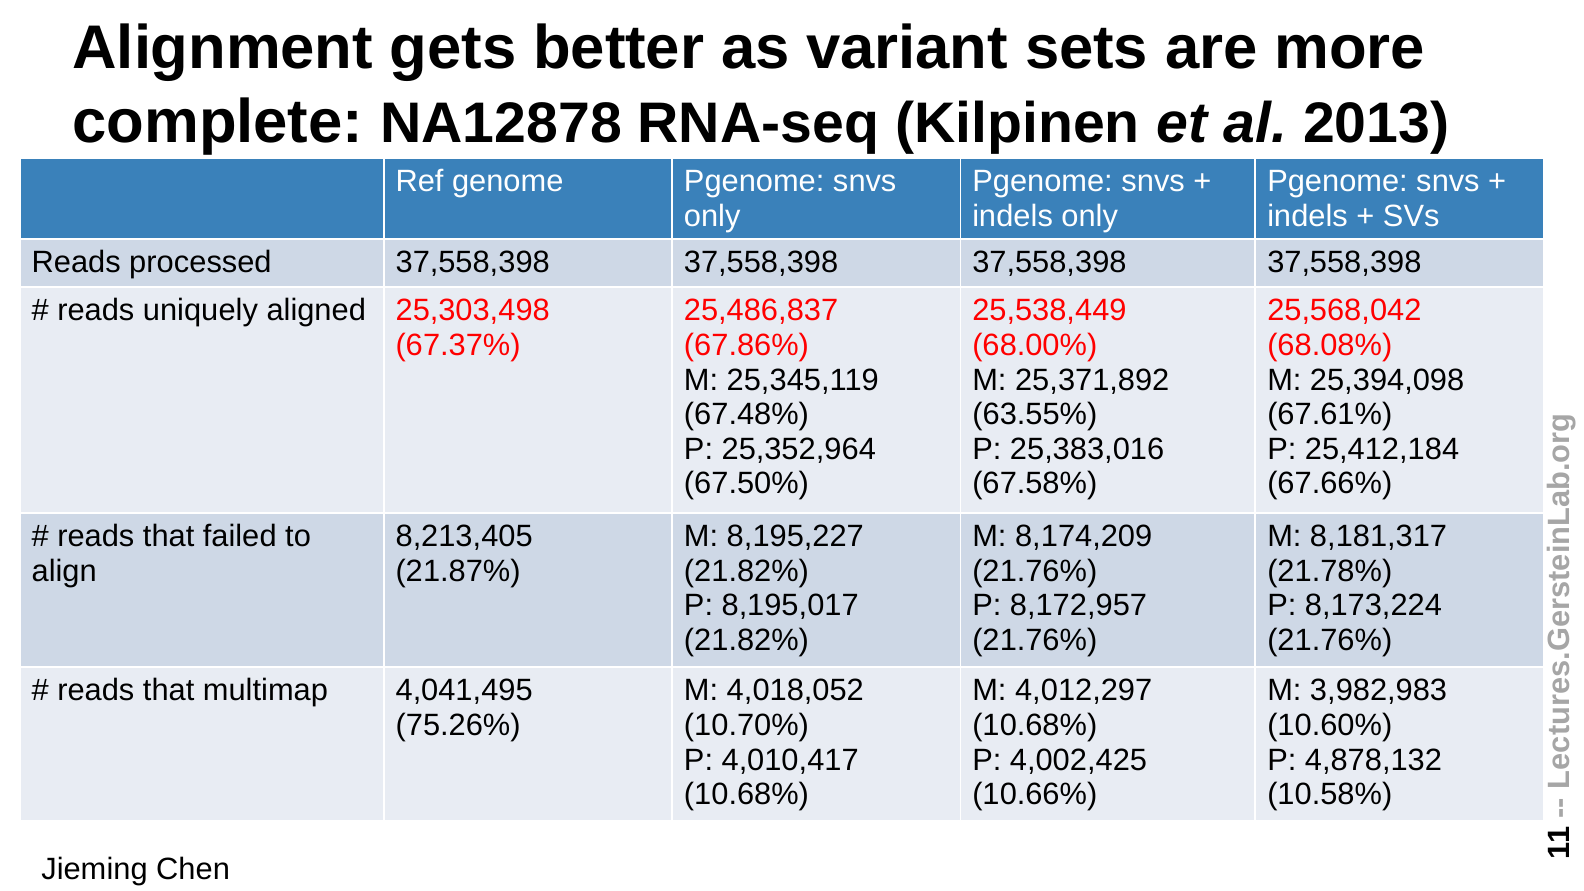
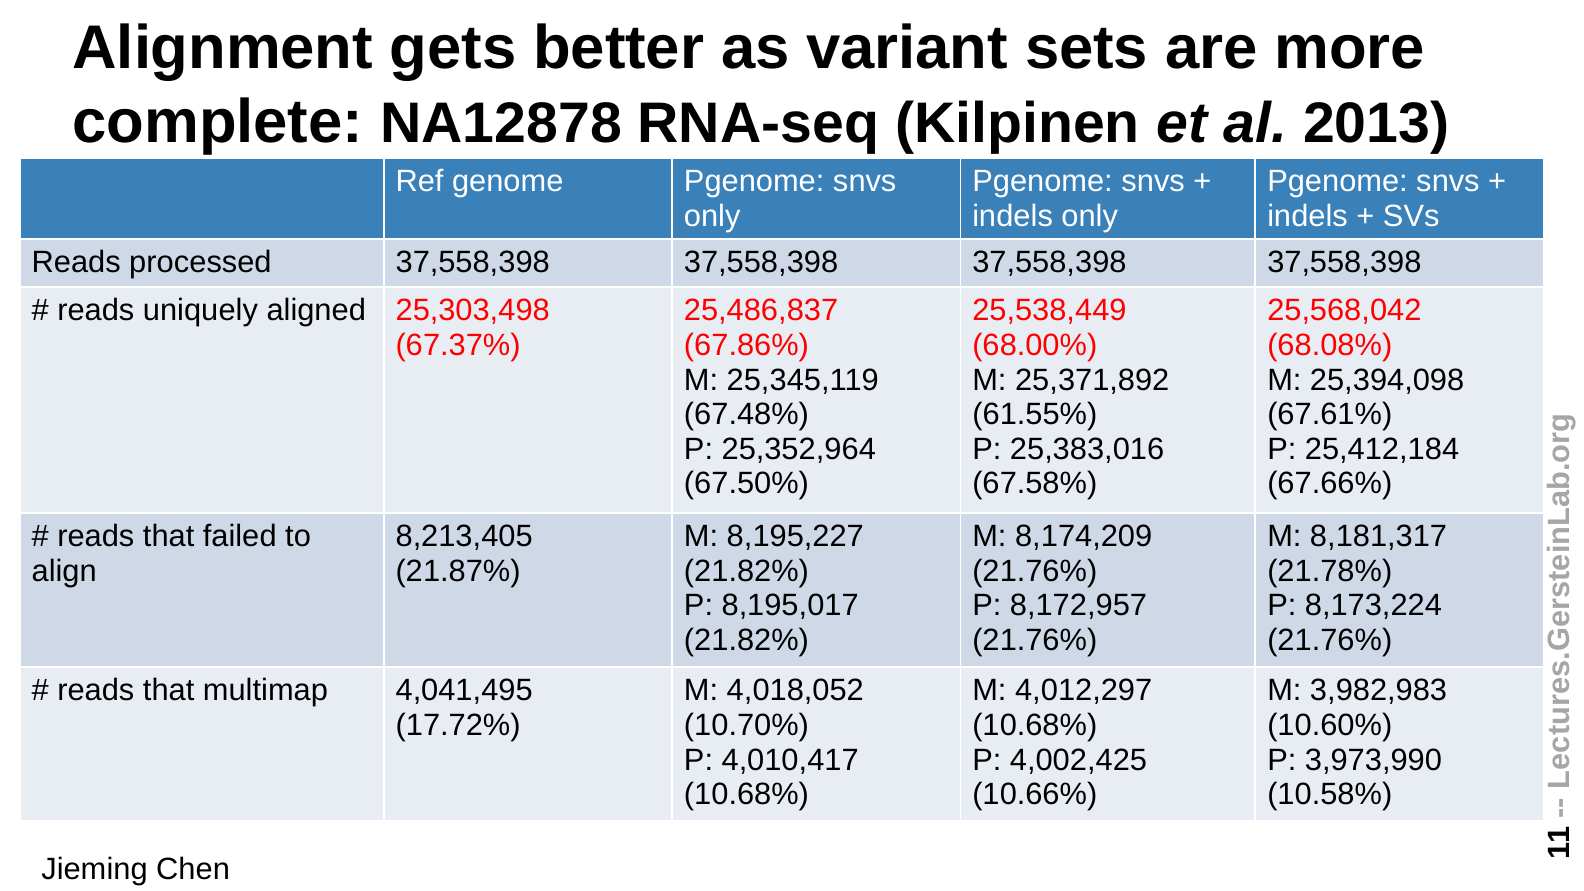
63.55%: 63.55% -> 61.55% (1035, 415)
75.26%: 75.26% -> 17.72% (458, 725)
4,878,132: 4,878,132 -> 3,973,990 (1373, 760)
